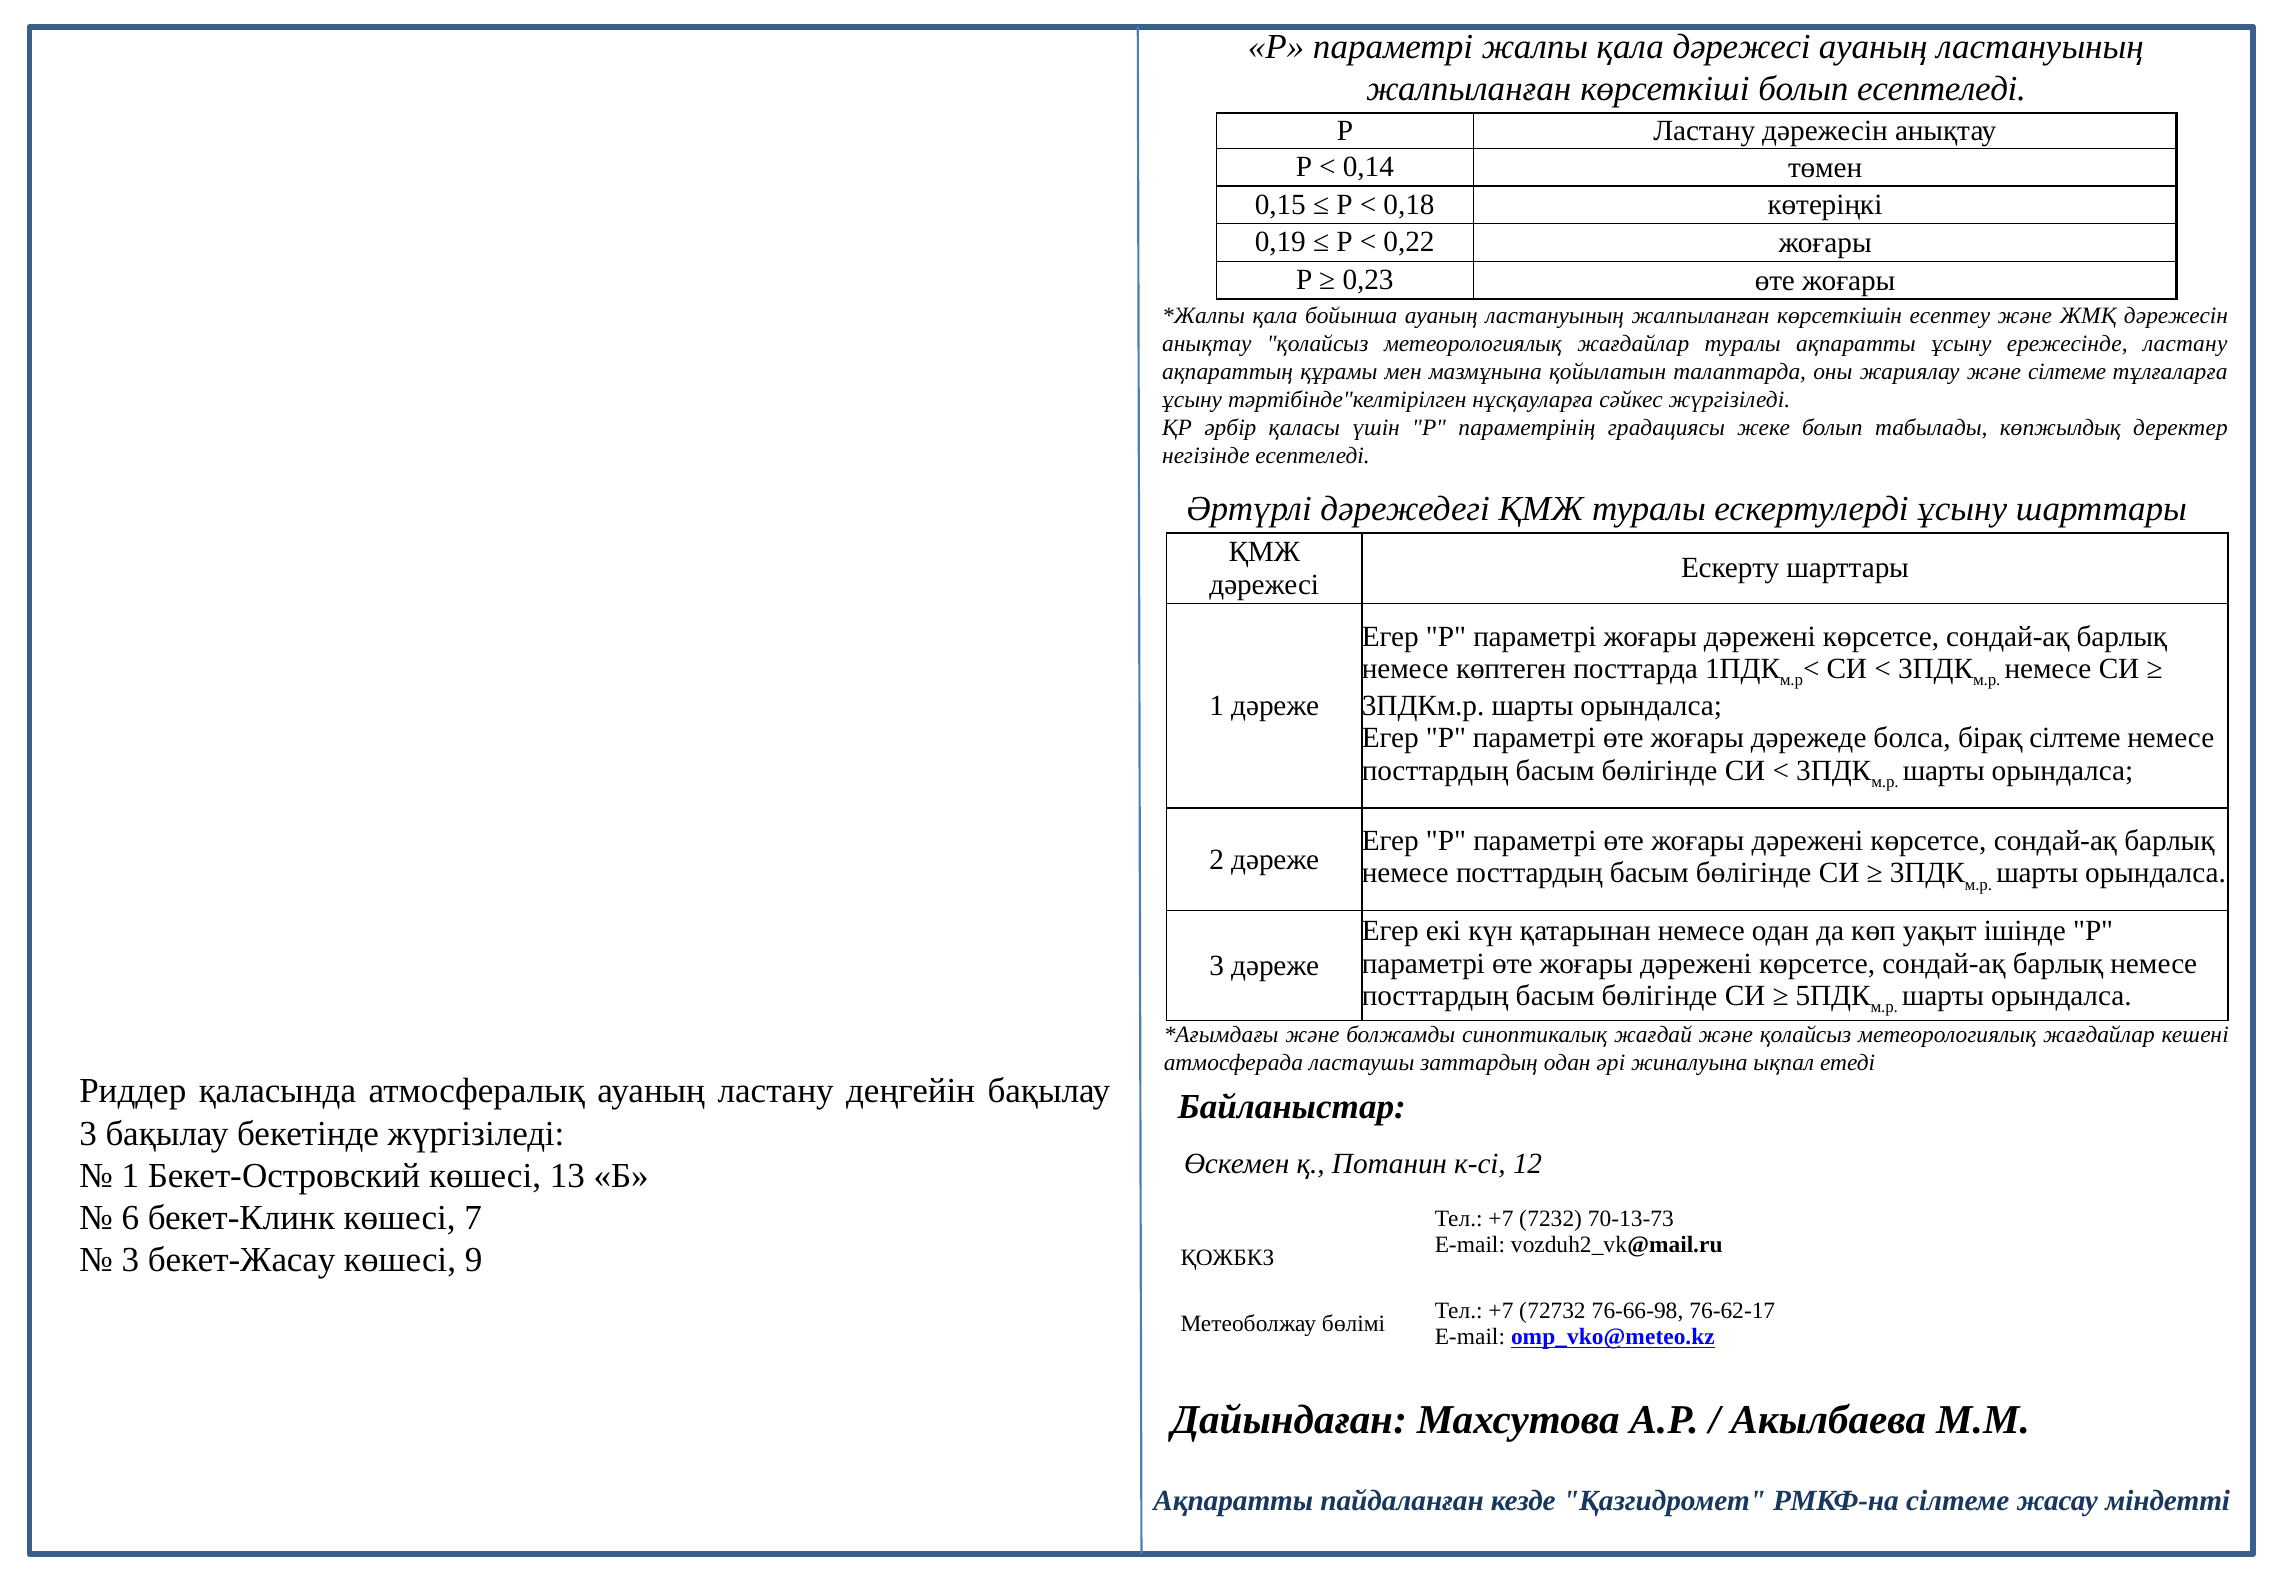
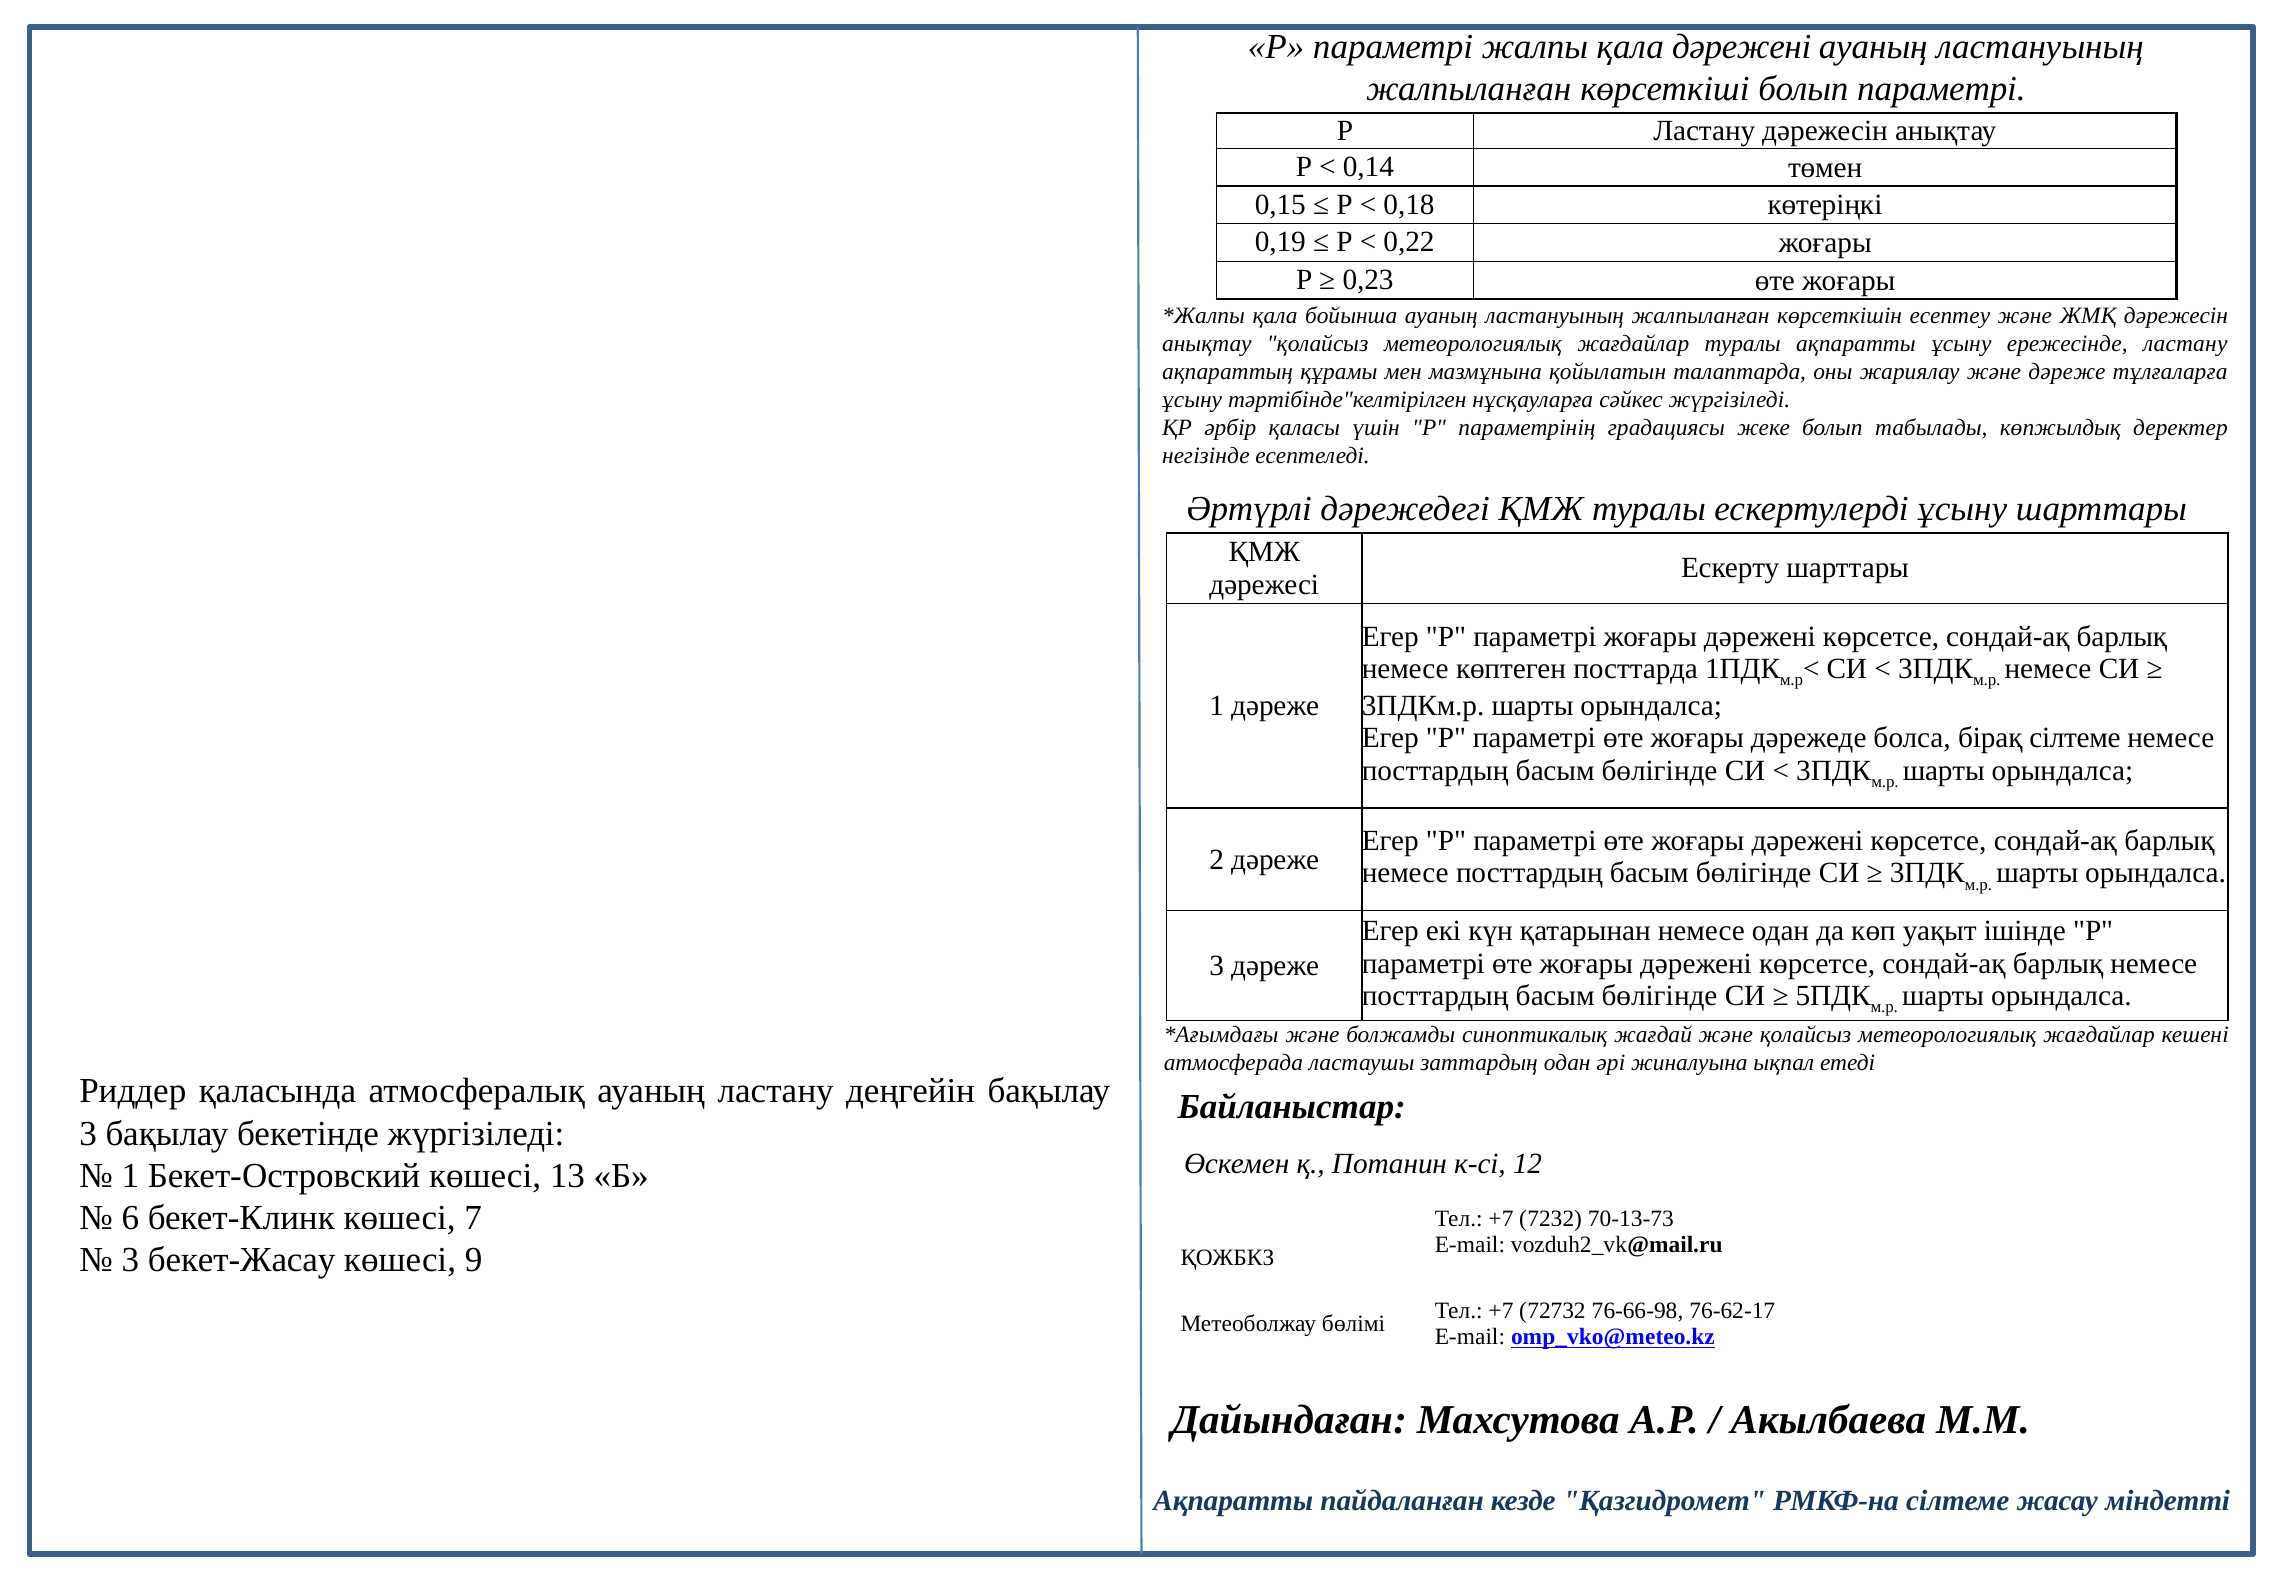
қала дәрежесі: дәрежесі -> дәрежені (1742, 47)
болып есептеледі: есептеледі -> параметрі (1941, 89)
және сілтеме: сілтеме -> дәреже (2067, 371)
